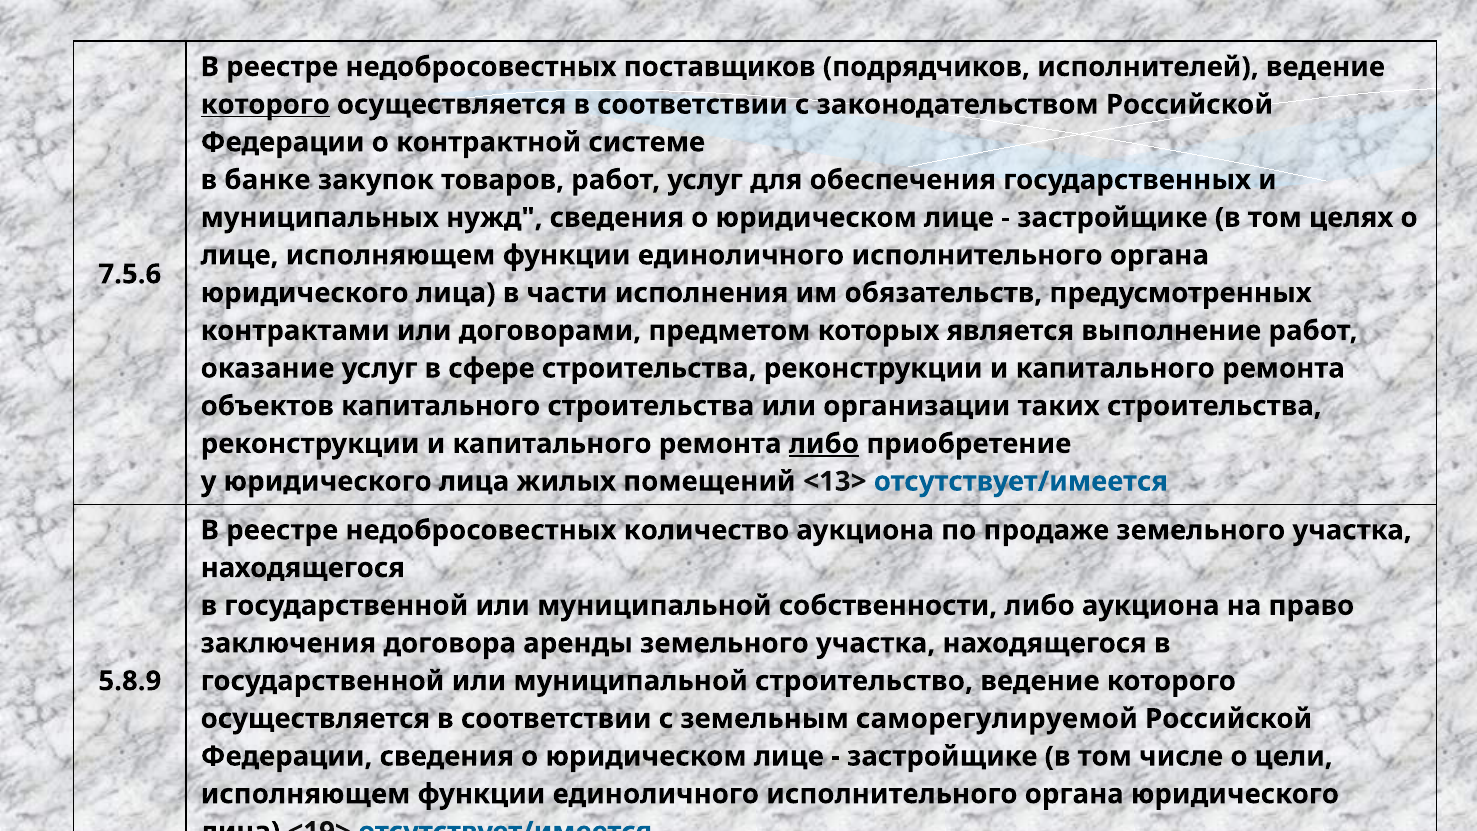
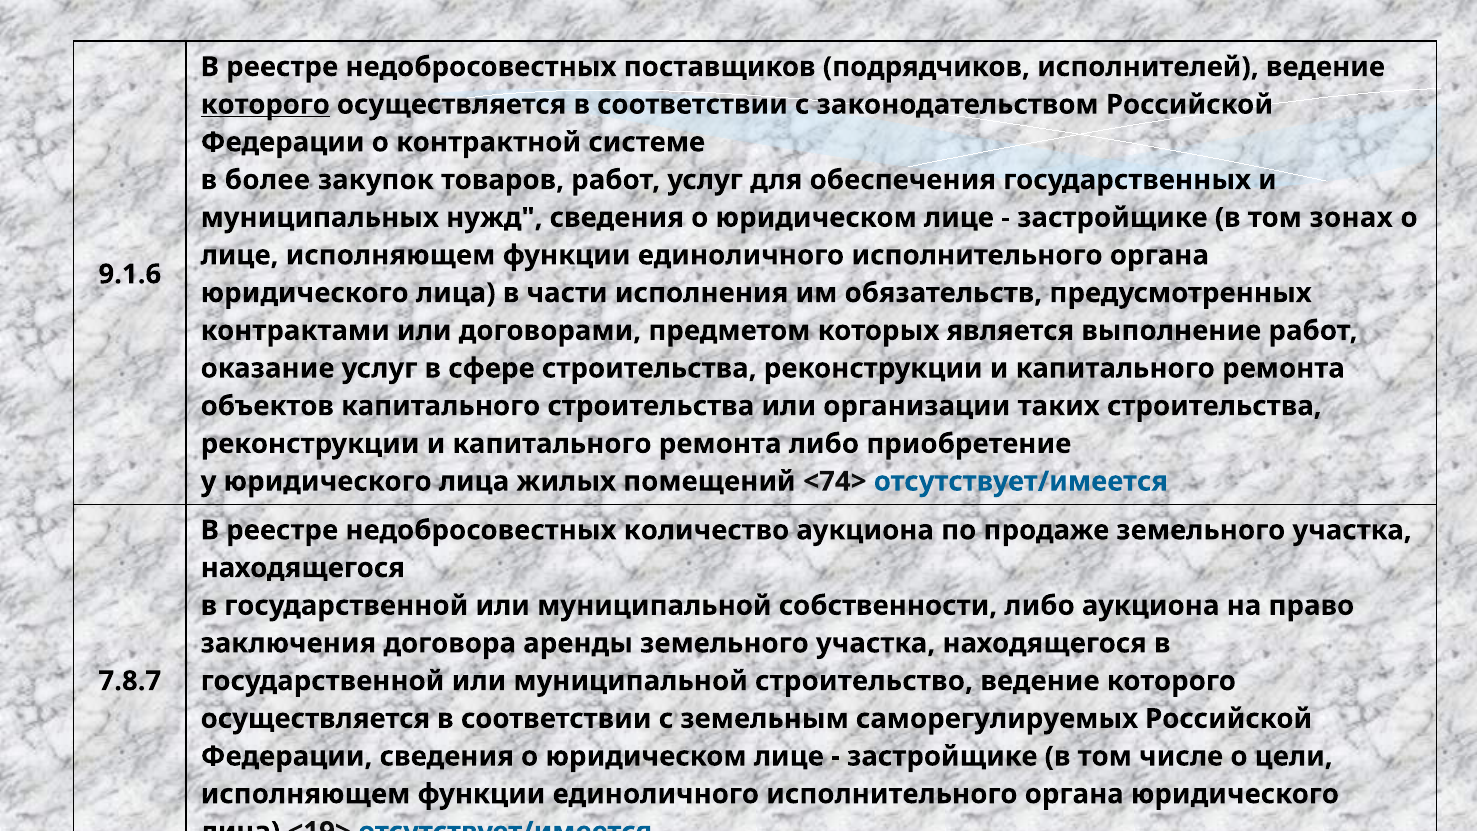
банке: банке -> более (267, 180)
целях: целях -> зонах (1351, 218)
7.5.6: 7.5.6 -> 9.1.6 (130, 274)
либо underline: present -> none (824, 444)
<13>: <13> -> <74> (835, 481)
5.8.9: 5.8.9 -> 7.8.7 (130, 681)
саморегулируемой: саморегулируемой -> саморегулируемых (997, 719)
